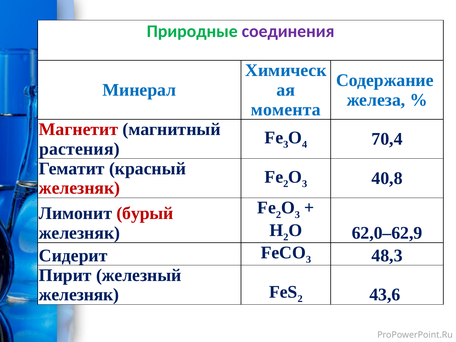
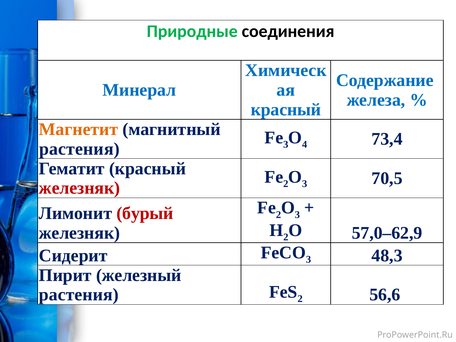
соединения colour: purple -> black (288, 31)
момента: момента -> красный (286, 110)
Магнетит colour: red -> orange (79, 129)
70,4: 70,4 -> 73,4 (387, 139)
40,8: 40,8 -> 70,5 (387, 178)
62,0–62,9: 62,0–62,9 -> 57,0–62,9 (387, 233)
железняк: железняк -> растения (79, 295)
43,6: 43,6 -> 56,6 (385, 295)
